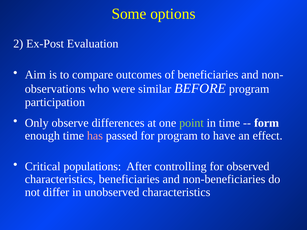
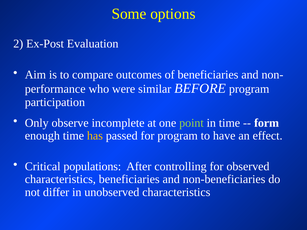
observations: observations -> performance (55, 89)
differences: differences -> incomplete (118, 123)
has colour: pink -> yellow (95, 136)
